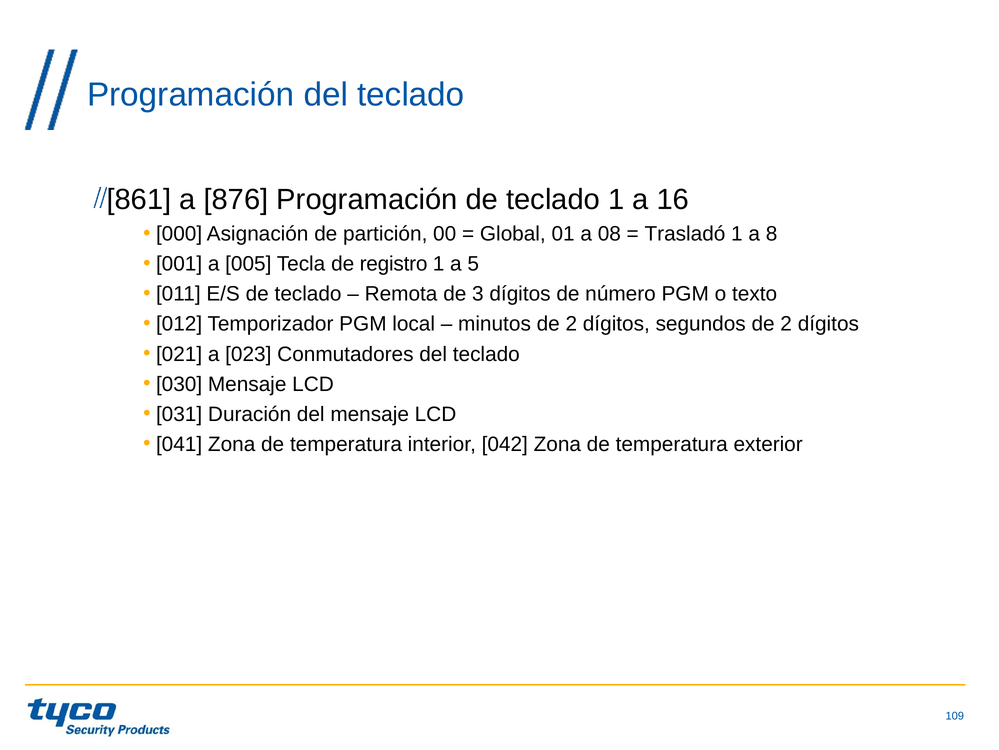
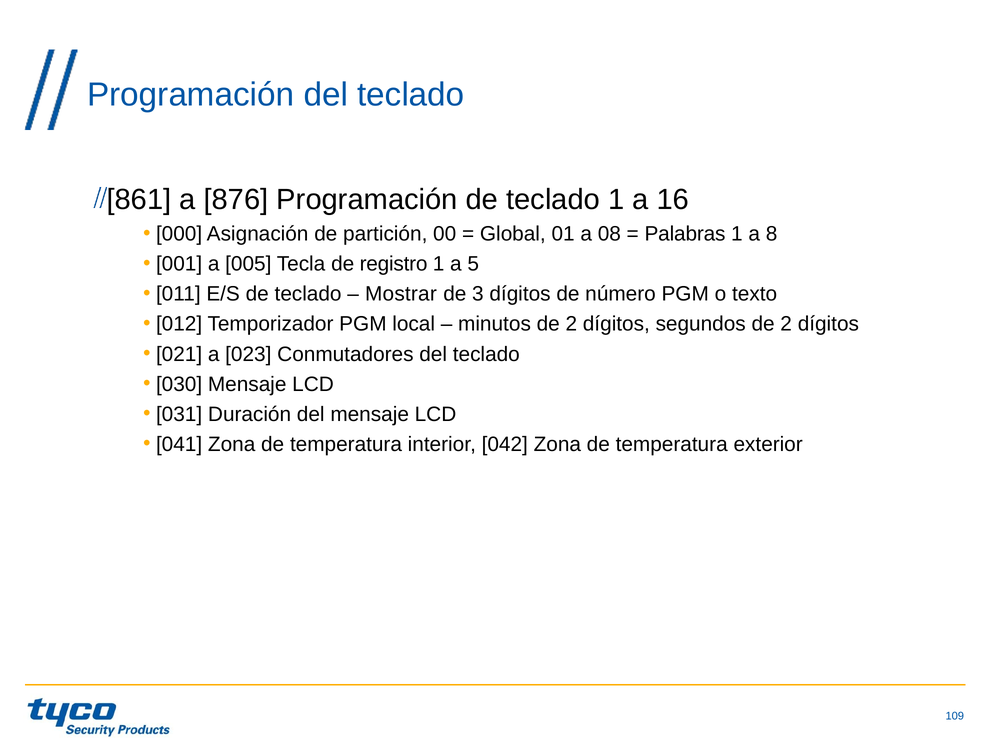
Trasladó: Trasladó -> Palabras (685, 234)
Remota: Remota -> Mostrar (401, 294)
